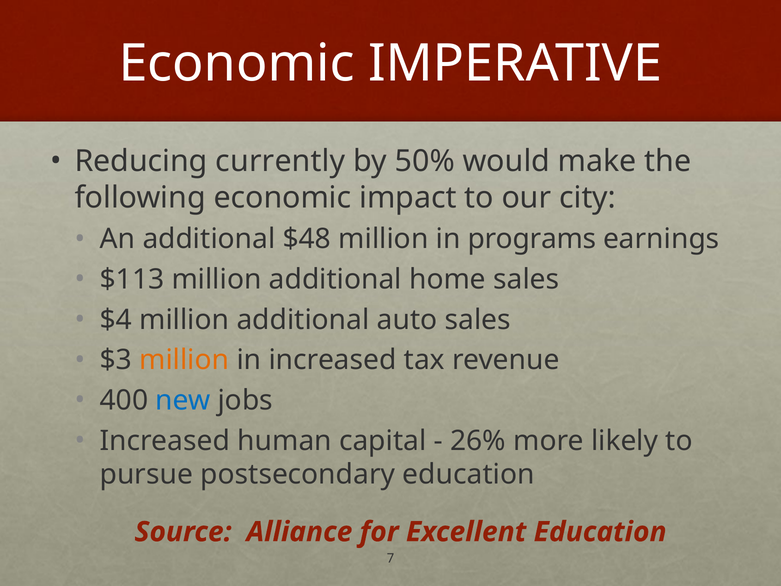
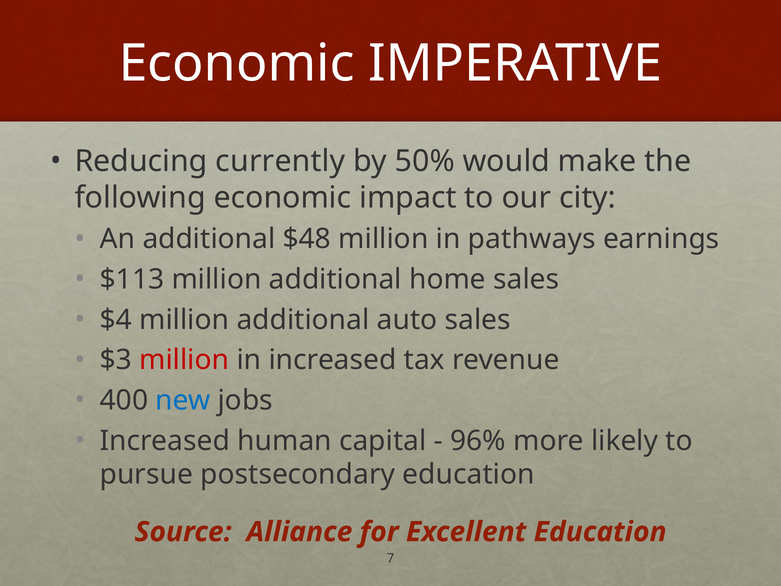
programs: programs -> pathways (532, 239)
million colour: orange -> red (184, 360)
26%: 26% -> 96% (478, 441)
